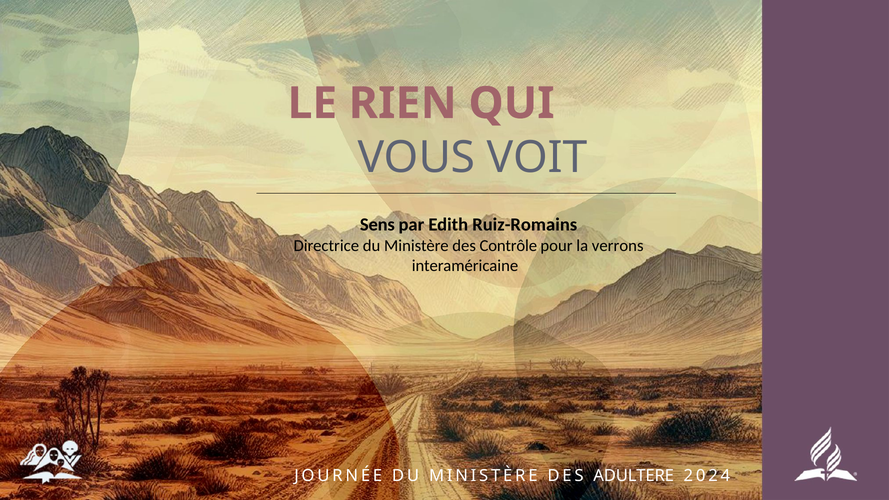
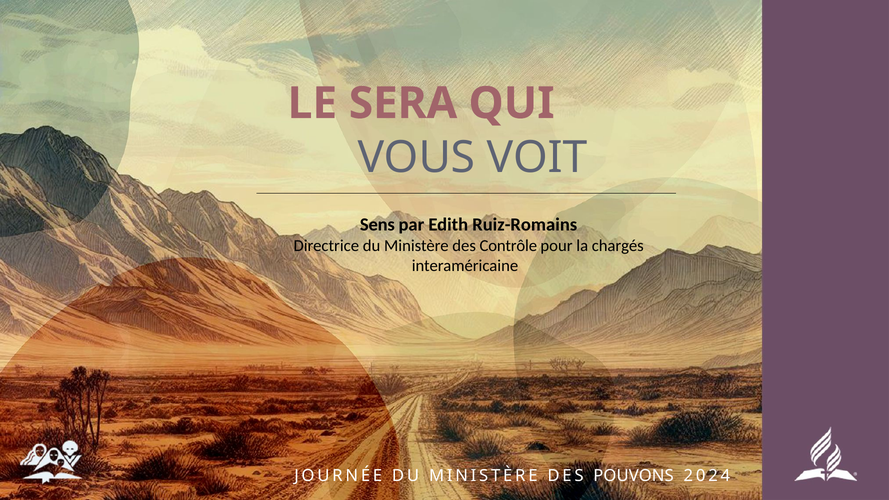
RIEN: RIEN -> SERA (403, 103)
verrons: verrons -> chargés (618, 246)
ADULTERE: ADULTERE -> POUVONS (634, 476)
